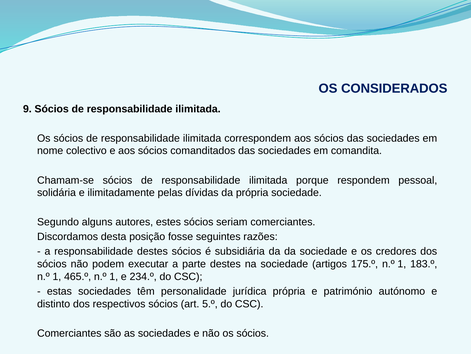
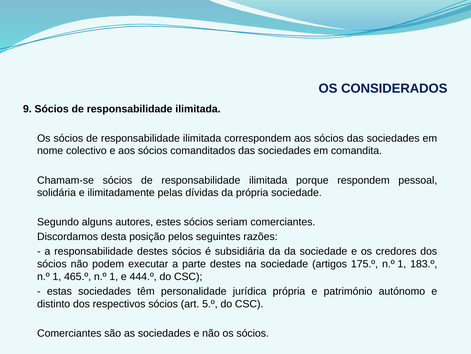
fosse: fosse -> pelos (181, 236)
234.º: 234.º -> 444.º (143, 276)
